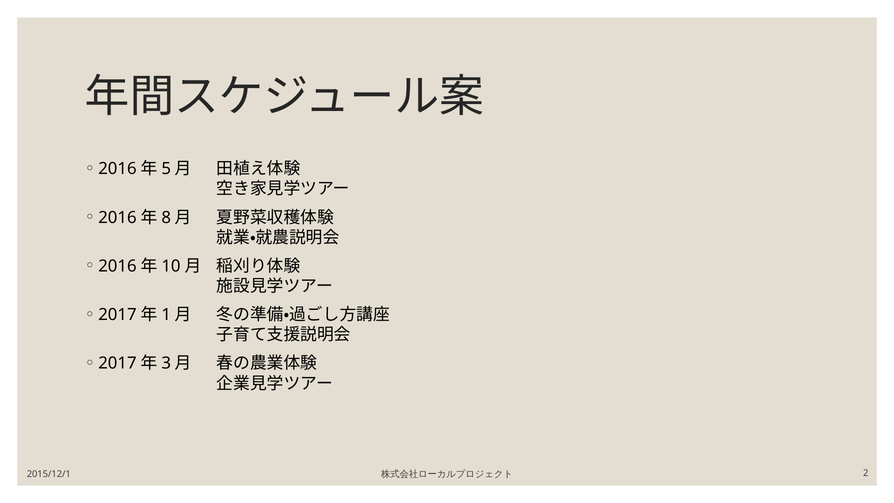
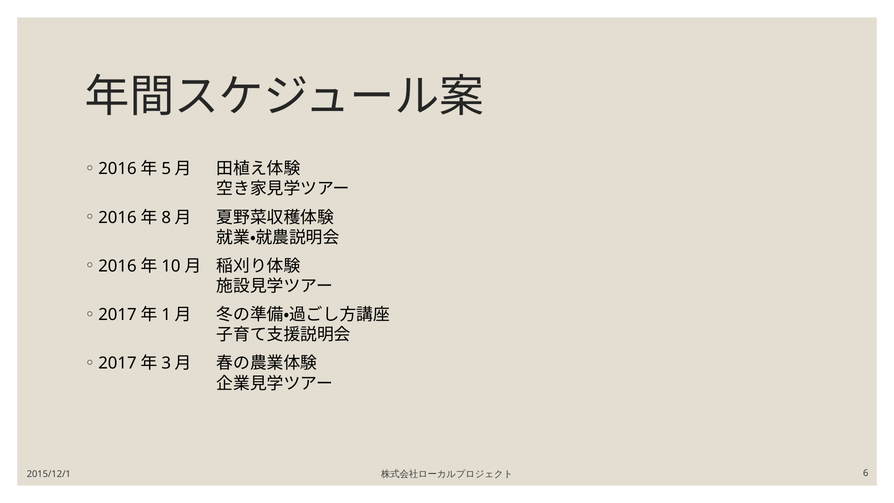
2: 2 -> 6 (866, 473)
